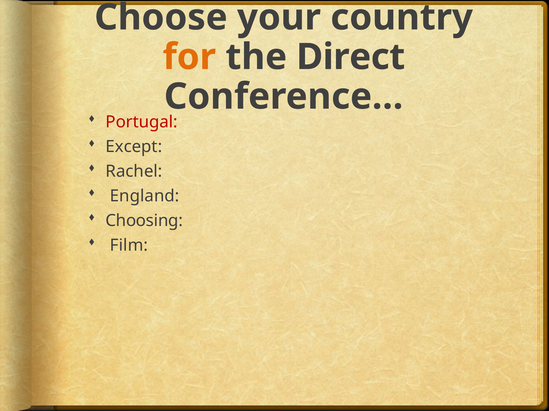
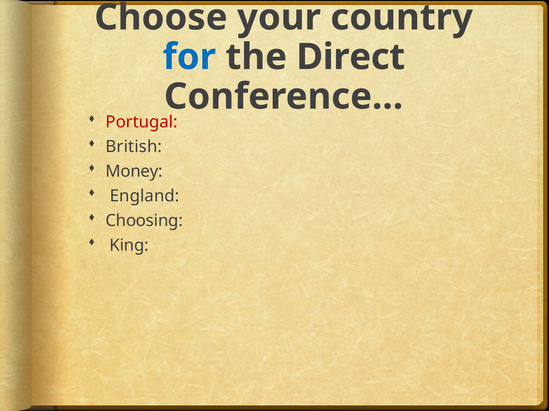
for colour: orange -> blue (189, 57)
Except: Except -> British (134, 147)
Rachel: Rachel -> Money (134, 172)
Film: Film -> King (129, 246)
